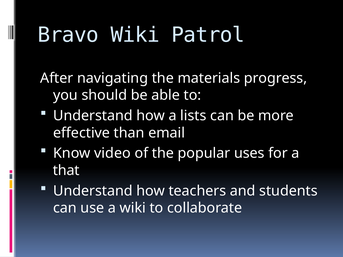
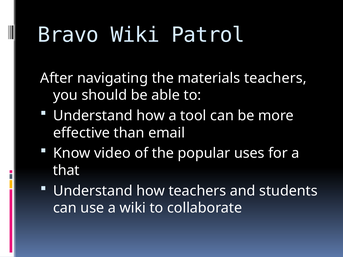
materials progress: progress -> teachers (275, 78)
lists: lists -> tool (193, 116)
